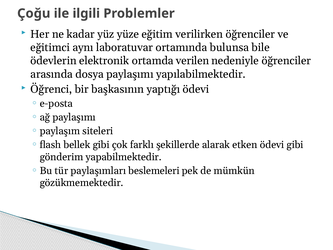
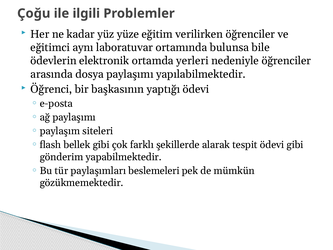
verilen: verilen -> yerleri (192, 61)
etken: etken -> tespit (245, 145)
